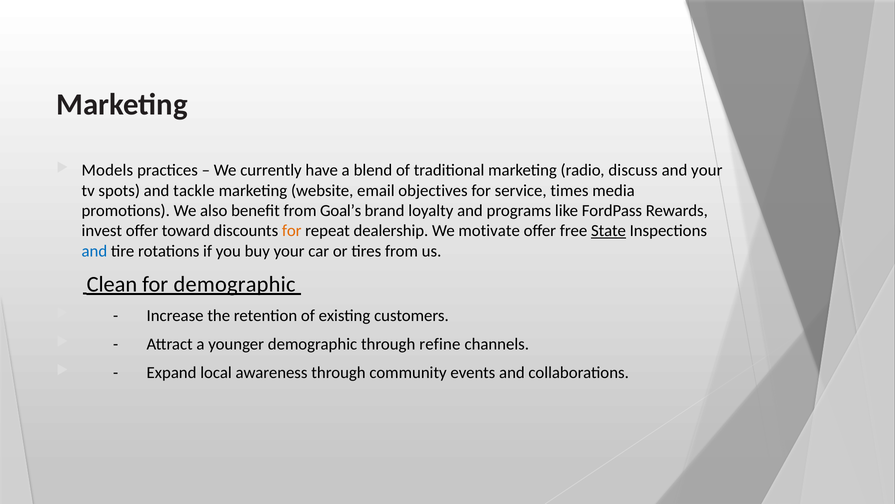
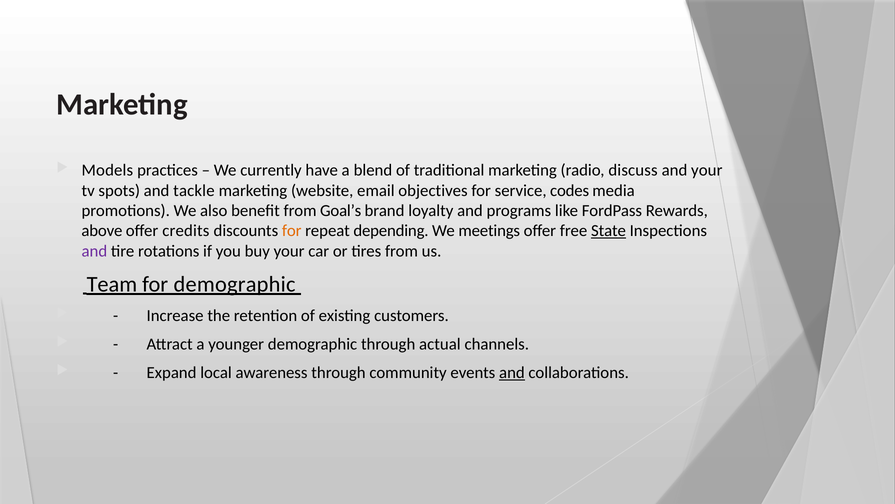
times: times -> codes (570, 190)
invest: invest -> above (102, 231)
toward: toward -> credits (186, 231)
dealership: dealership -> depending (391, 231)
motivate: motivate -> meetings (489, 231)
and colour: blue -> purple (94, 251)
Clean: Clean -> Team (112, 284)
refine: refine -> actual (440, 344)
and underline: none -> present (512, 372)
